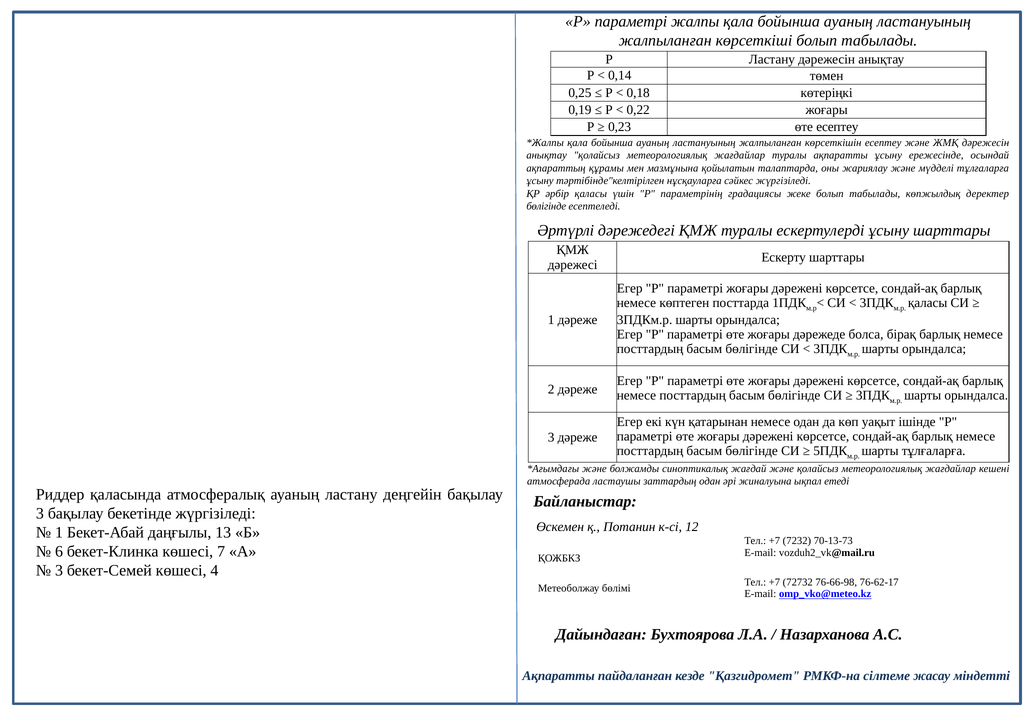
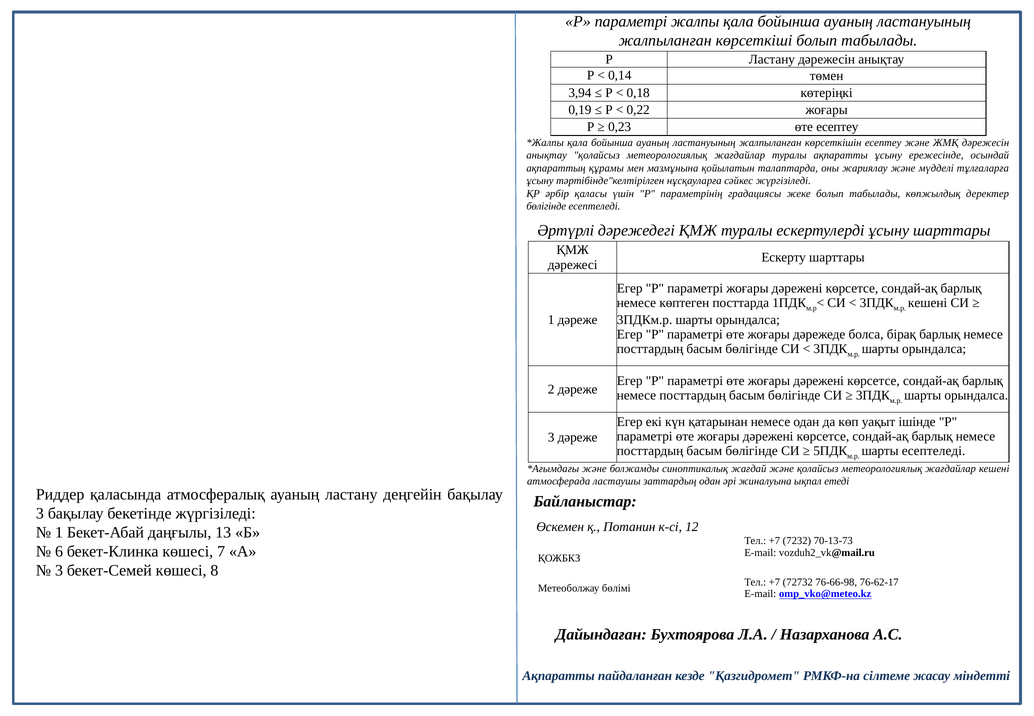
0,25: 0,25 -> 3,94 (580, 93)
қаласы: қаласы -> кешені (928, 303)
шарты тұлғаларға: тұлғаларға -> есептеледі (934, 451)
4: 4 -> 8 (214, 571)
